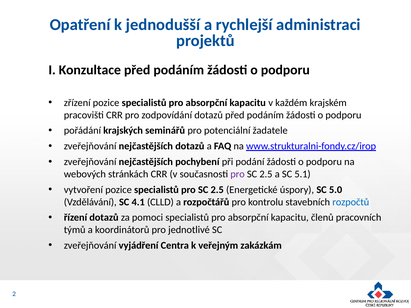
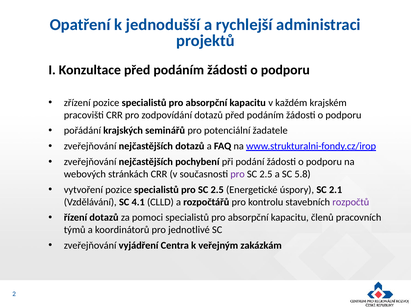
5.1: 5.1 -> 5.8 (303, 174)
5.0: 5.0 -> 2.1 (336, 190)
rozpočtů colour: blue -> purple (351, 202)
